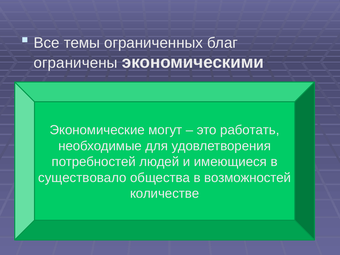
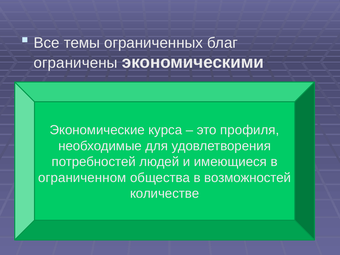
могут: могут -> курса (165, 130)
работать: работать -> профиля (250, 130)
существовало: существовало -> ограниченном (82, 178)
